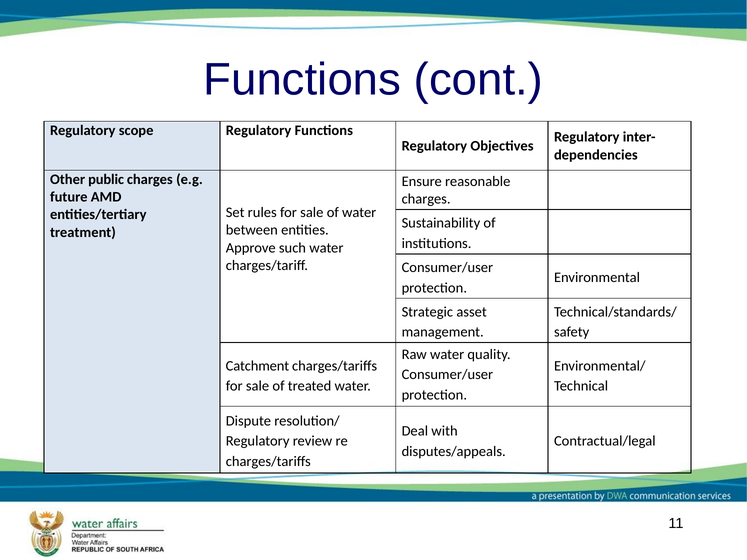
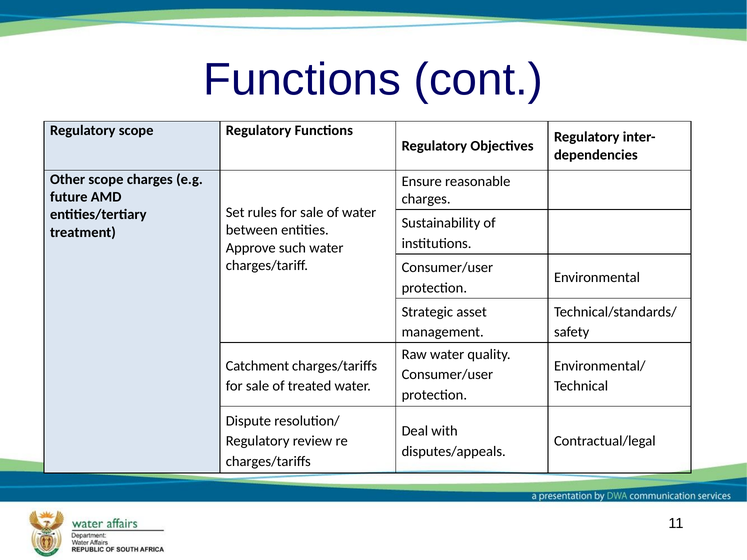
Other public: public -> scope (106, 179)
